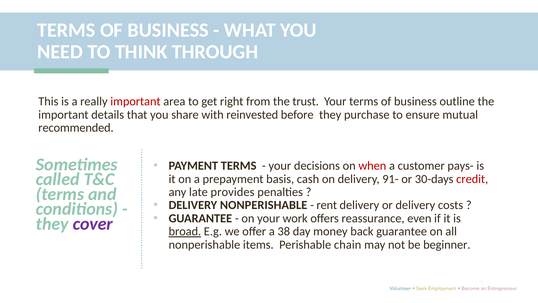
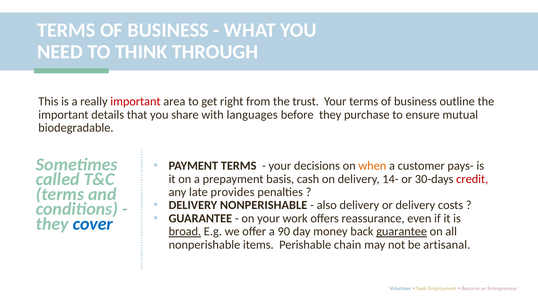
reinvested: reinvested -> languages (252, 114)
recommended: recommended -> biodegradable (76, 128)
when colour: red -> orange (372, 166)
91-: 91- -> 14- (390, 179)
rent: rent -> also (327, 205)
cover colour: purple -> blue (93, 223)
38: 38 -> 90 (284, 231)
guarantee underline: none -> present (402, 231)
beginner: beginner -> artisanal (447, 244)
